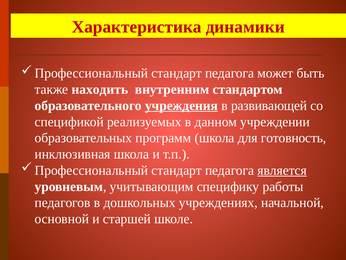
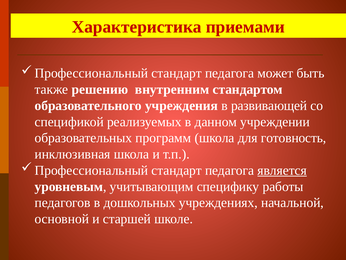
динамики: динамики -> приемами (245, 27)
находить: находить -> решению (100, 89)
учреждения underline: present -> none (182, 105)
